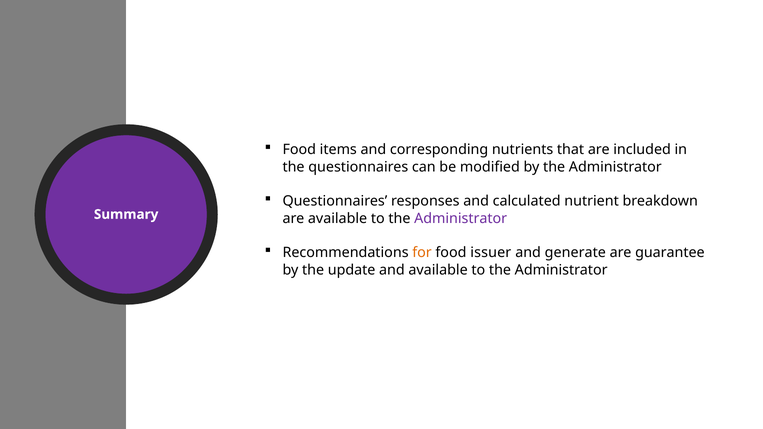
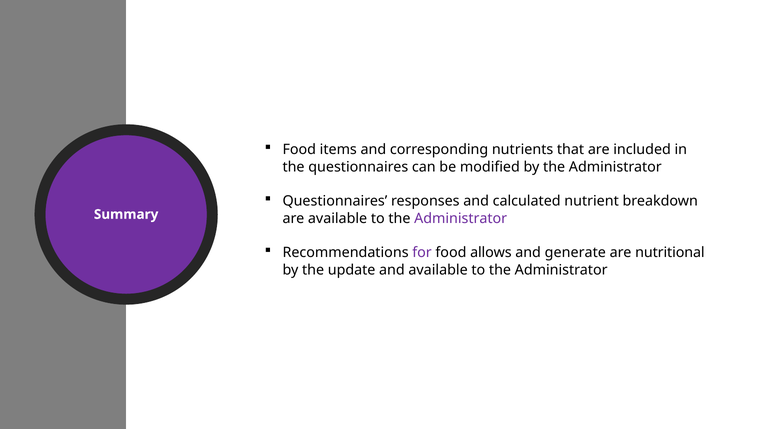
for colour: orange -> purple (422, 253)
issuer: issuer -> allows (491, 253)
guarantee: guarantee -> nutritional (670, 253)
